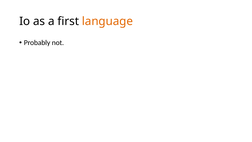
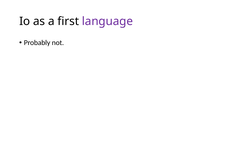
language colour: orange -> purple (107, 21)
